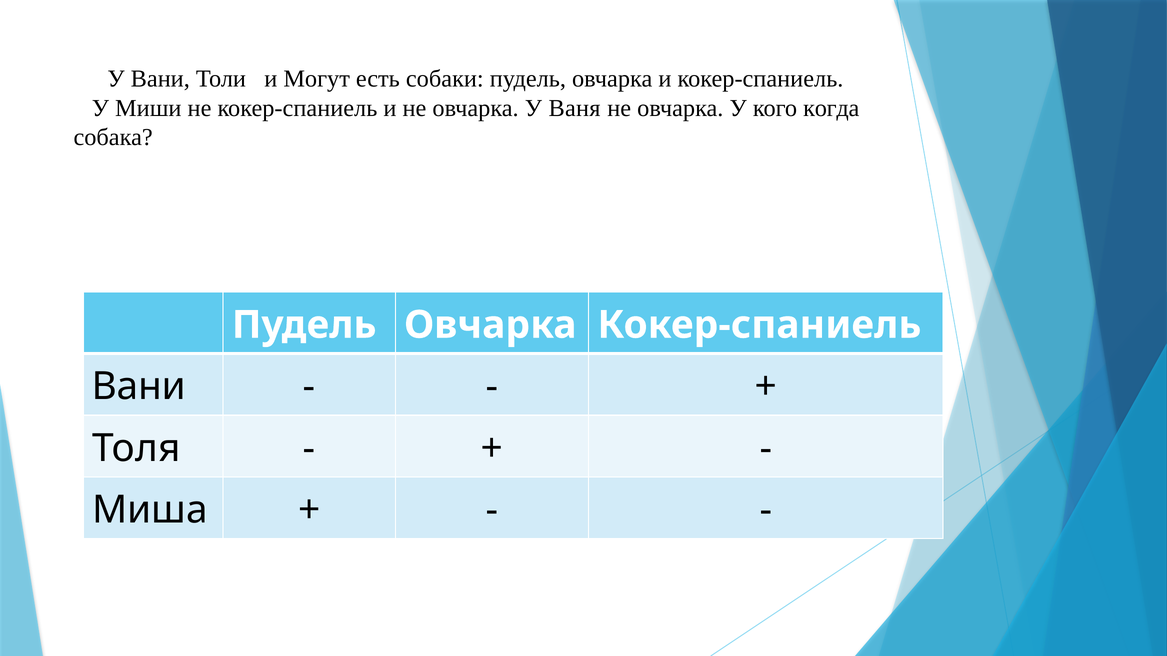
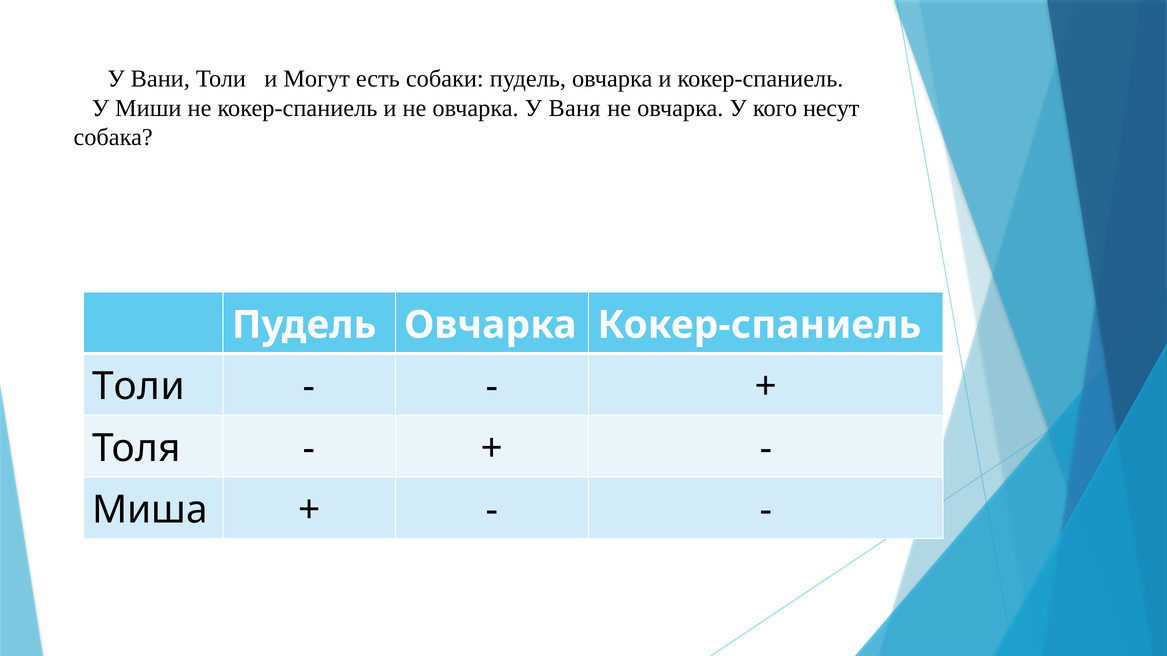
когда: когда -> несут (831, 108)
Вани: Вани -> Толи (138, 387)
